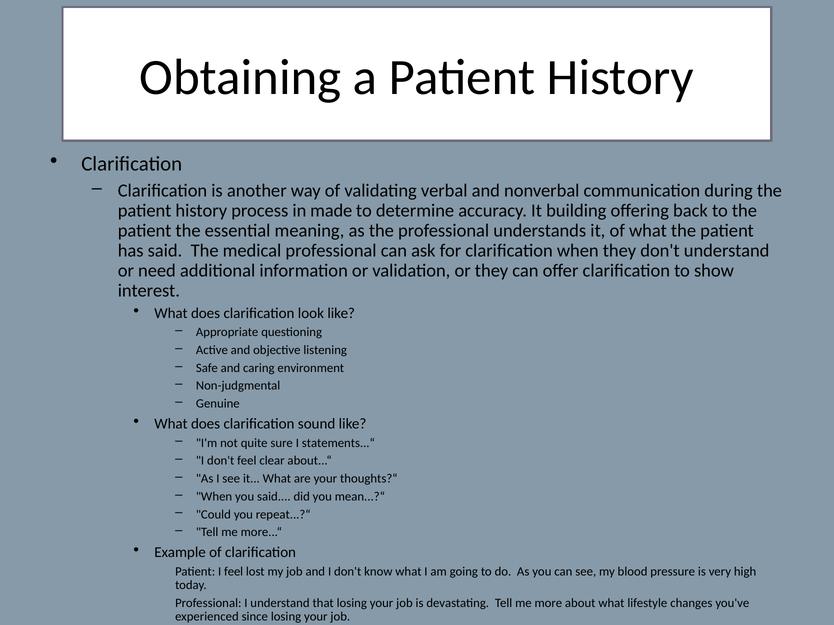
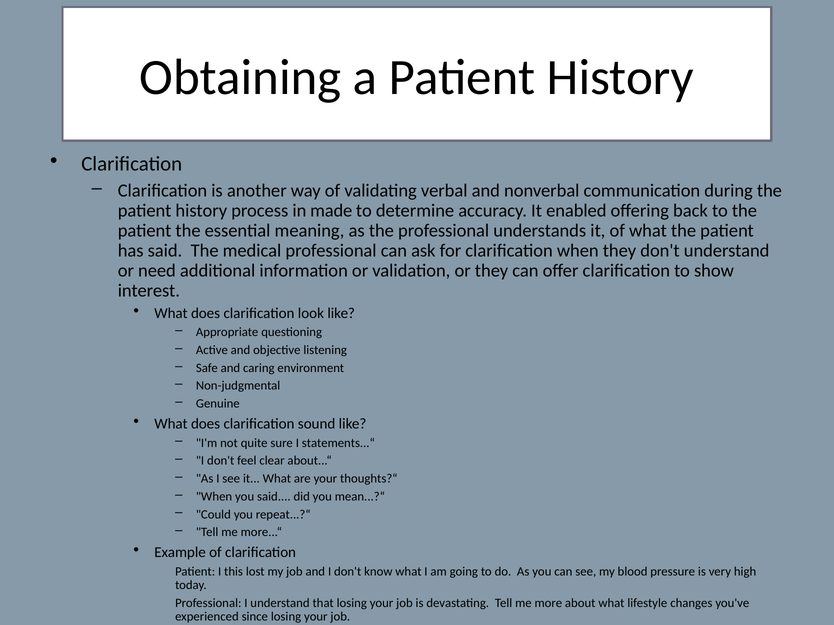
building: building -> enabled (576, 211)
I feel: feel -> this (234, 572)
